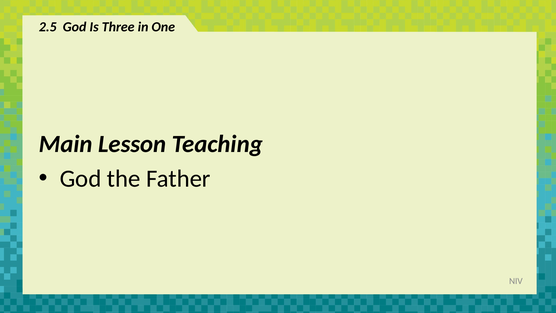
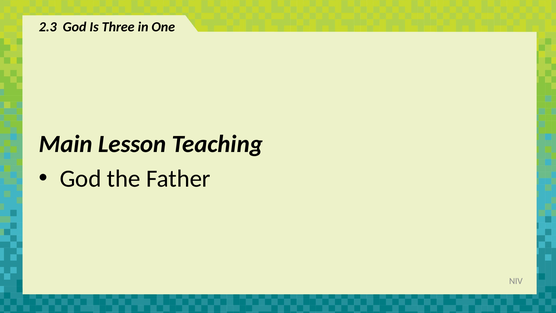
2.5: 2.5 -> 2.3 (48, 27)
